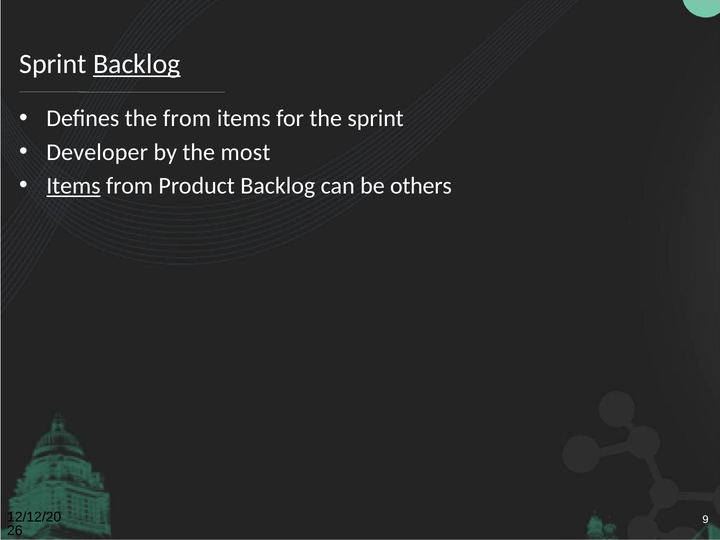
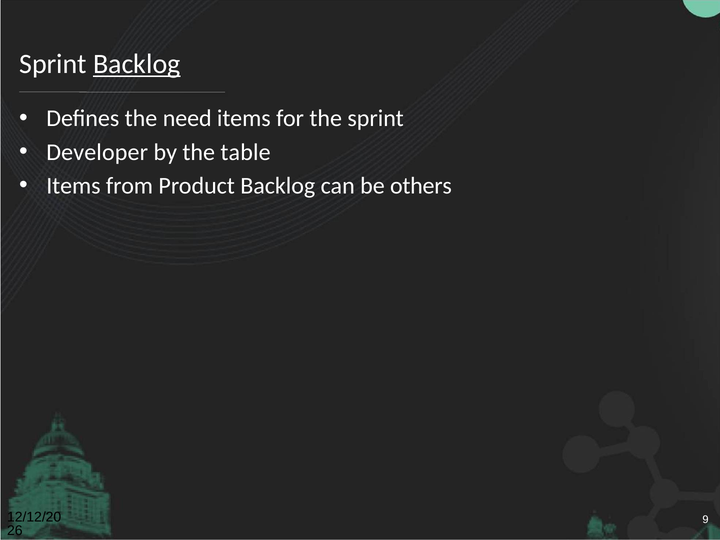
the from: from -> need (187, 119)
most: most -> table (246, 152)
Items underline: present -> none (73, 186)
